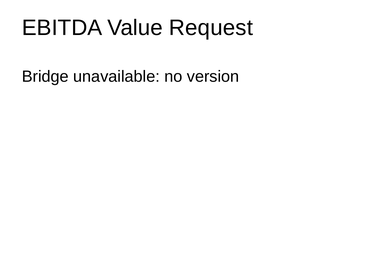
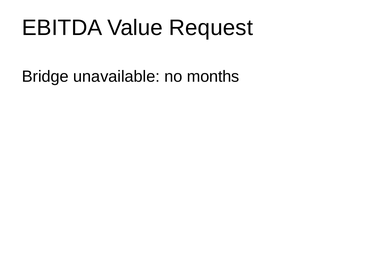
version: version -> months (213, 77)
